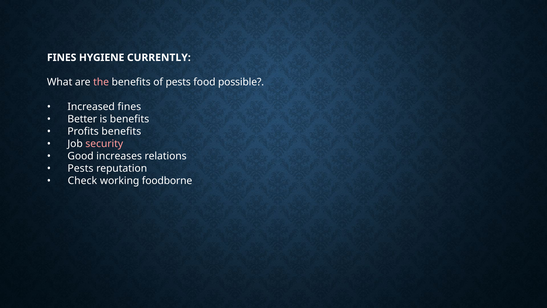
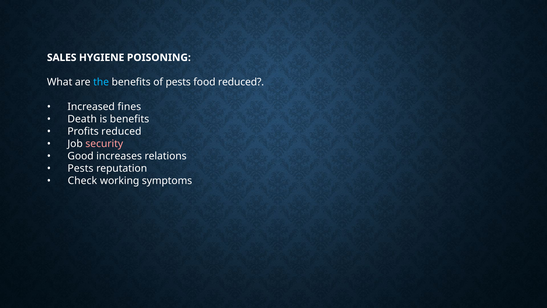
FINES: FINES -> SALES (62, 58)
CURRENTLY: CURRENTLY -> POISONING (159, 58)
the colour: pink -> light blue (101, 82)
food possible: possible -> reduced (241, 82)
Better: Better -> Death (82, 119)
Profits benefits: benefits -> reduced (121, 131)
foodborne: foodborne -> symptoms (167, 181)
